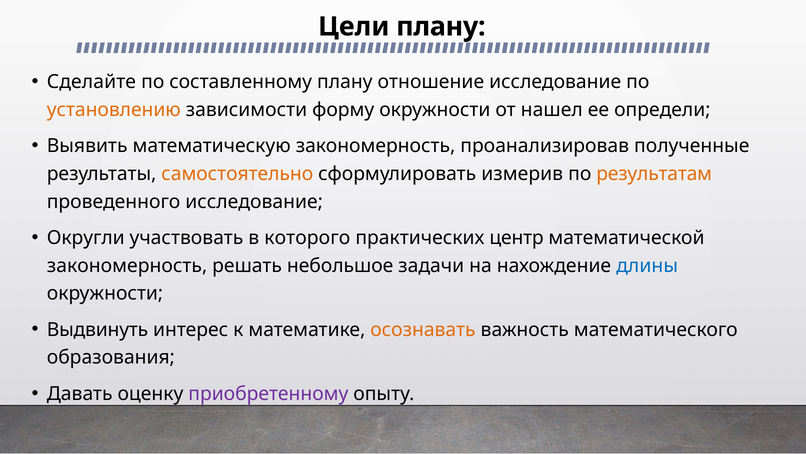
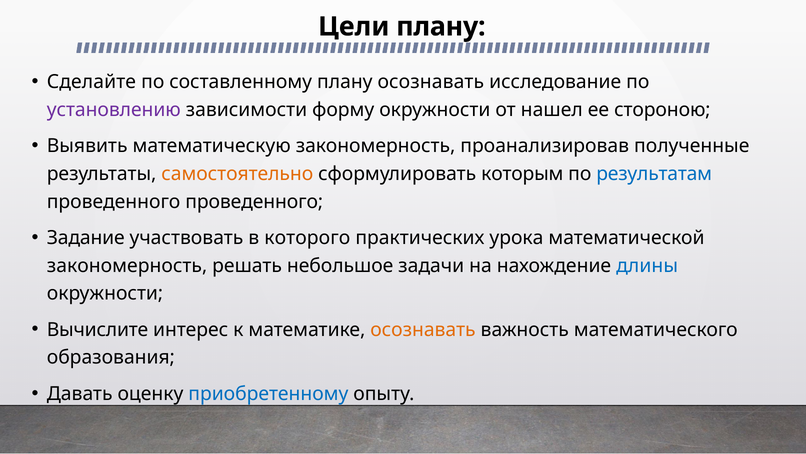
плану отношение: отношение -> осознавать (431, 82)
установлению colour: orange -> purple (114, 110)
определи: определи -> стороною (662, 110)
измерив: измерив -> которым (522, 174)
результатам colour: orange -> blue (654, 174)
проведенного исследование: исследование -> проведенного (254, 201)
Округли: Округли -> Задание (86, 238)
центр: центр -> урока (516, 238)
Выдвинуть: Выдвинуть -> Вычислите (97, 329)
приобретенному colour: purple -> blue (268, 393)
